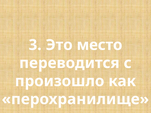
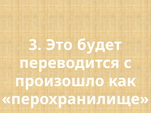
место: место -> будет (99, 45)
